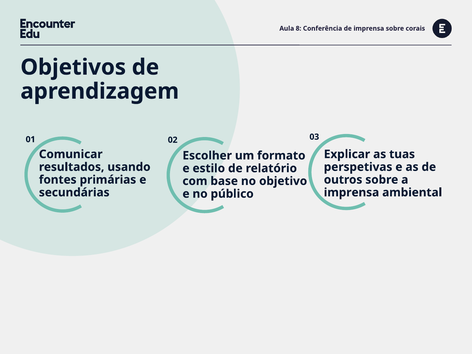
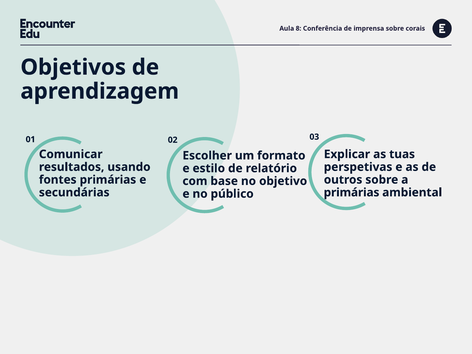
imprensa: imprensa -> primárias (352, 192)
